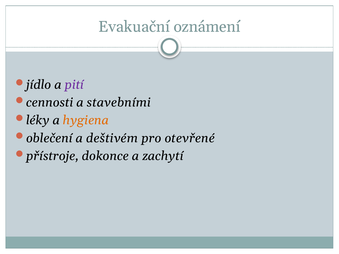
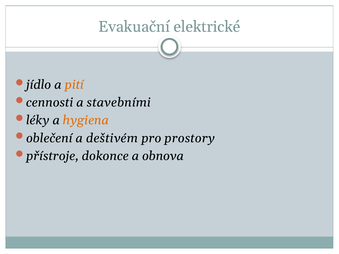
oznámení: oznámení -> elektrické (207, 27)
pití colour: purple -> orange (74, 85)
otevřené: otevřené -> prostory (190, 138)
zachytí: zachytí -> obnova (163, 156)
